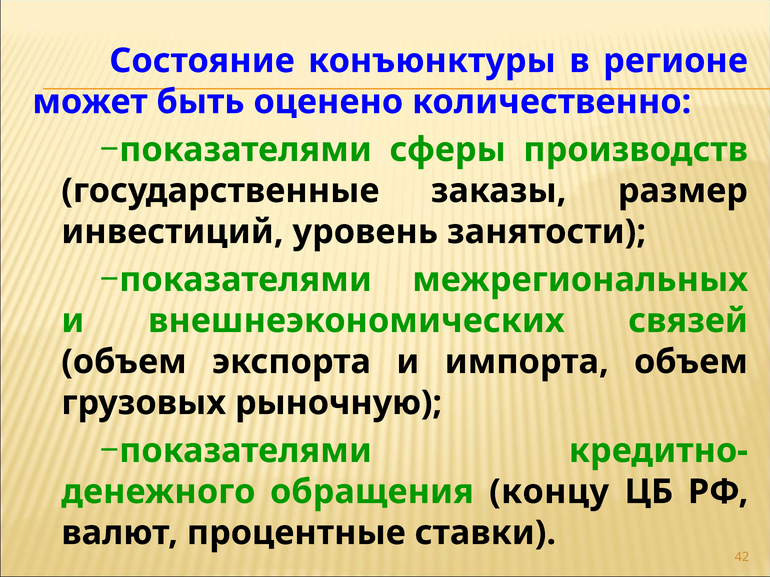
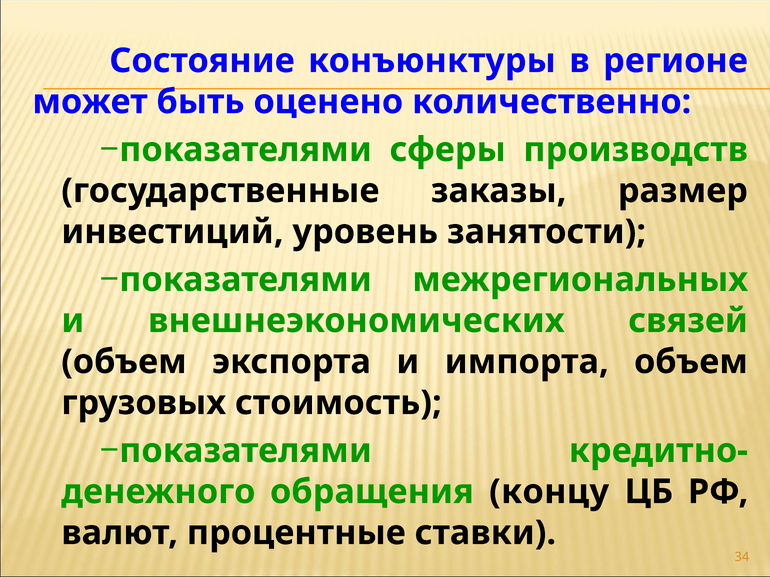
рыночную: рыночную -> стоимость (338, 403)
42: 42 -> 34 (742, 558)
